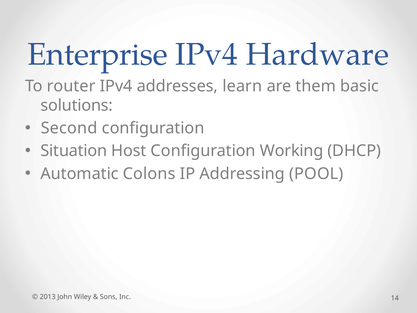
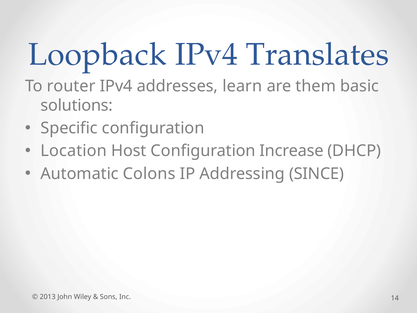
Enterprise: Enterprise -> Loopback (97, 54)
Hardware: Hardware -> Translates (317, 54)
Second: Second -> Specific (69, 128)
Situation: Situation -> Location (74, 151)
Working: Working -> Increase (292, 151)
POOL: POOL -> SINCE (316, 174)
